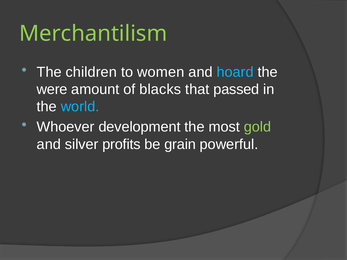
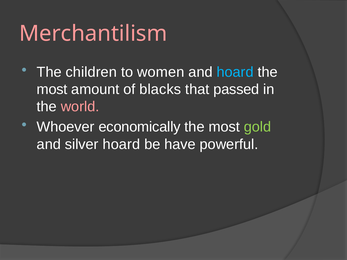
Merchantilism colour: light green -> pink (93, 34)
were: were -> most (52, 89)
world colour: light blue -> pink (80, 107)
development: development -> economically (140, 127)
silver profits: profits -> hoard (121, 144)
grain: grain -> have (180, 144)
